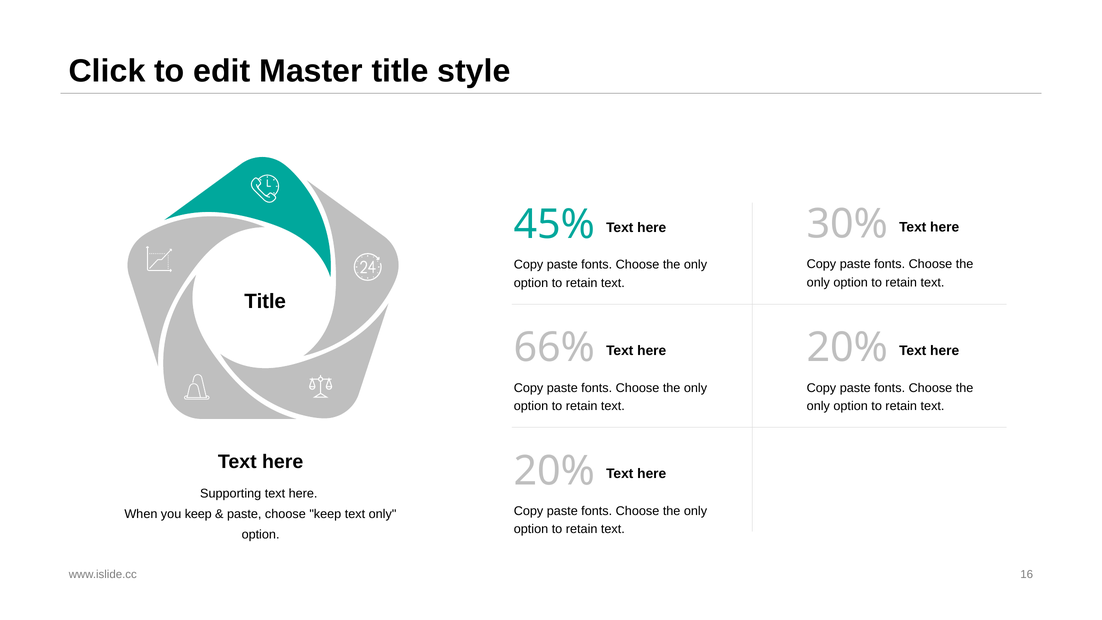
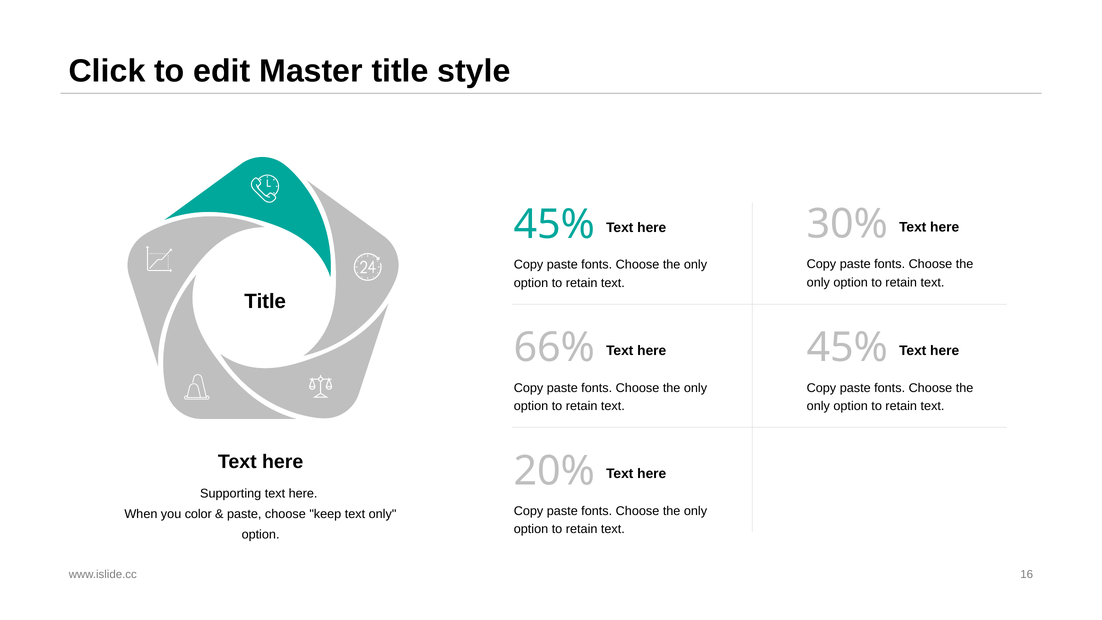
20%: 20% -> 45% (848, 348)
you keep: keep -> color (198, 514)
